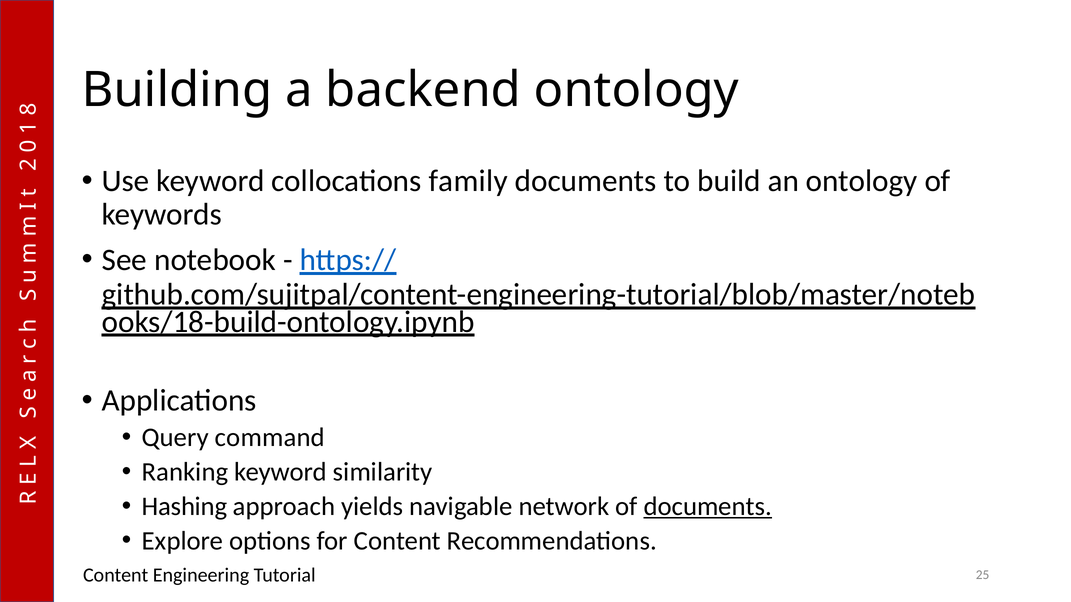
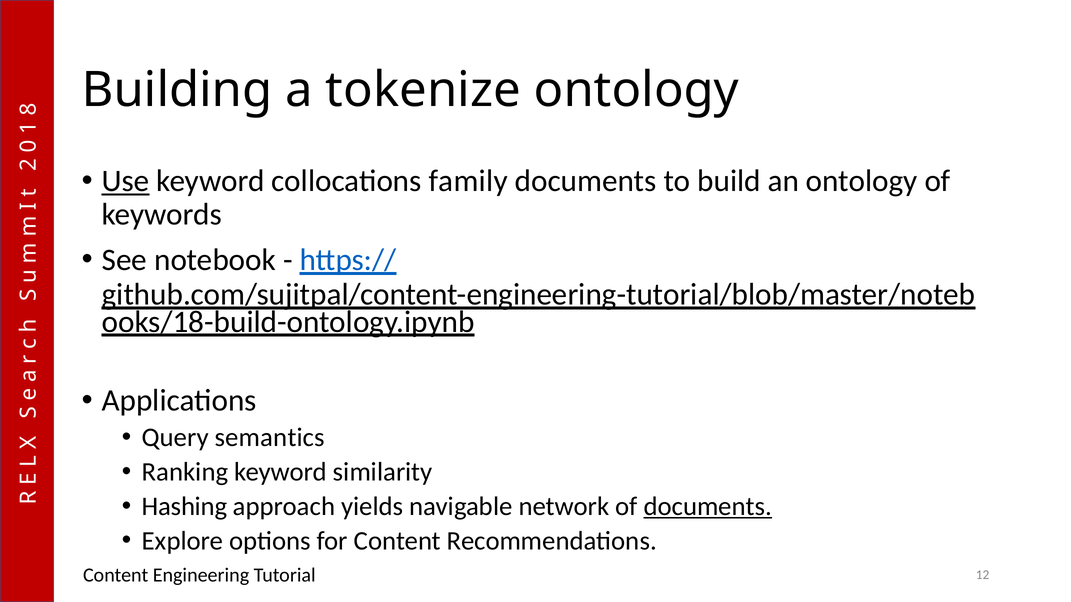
backend: backend -> tokenize (423, 90)
Use underline: none -> present (126, 181)
command: command -> semantics (270, 438)
25: 25 -> 12 (983, 575)
